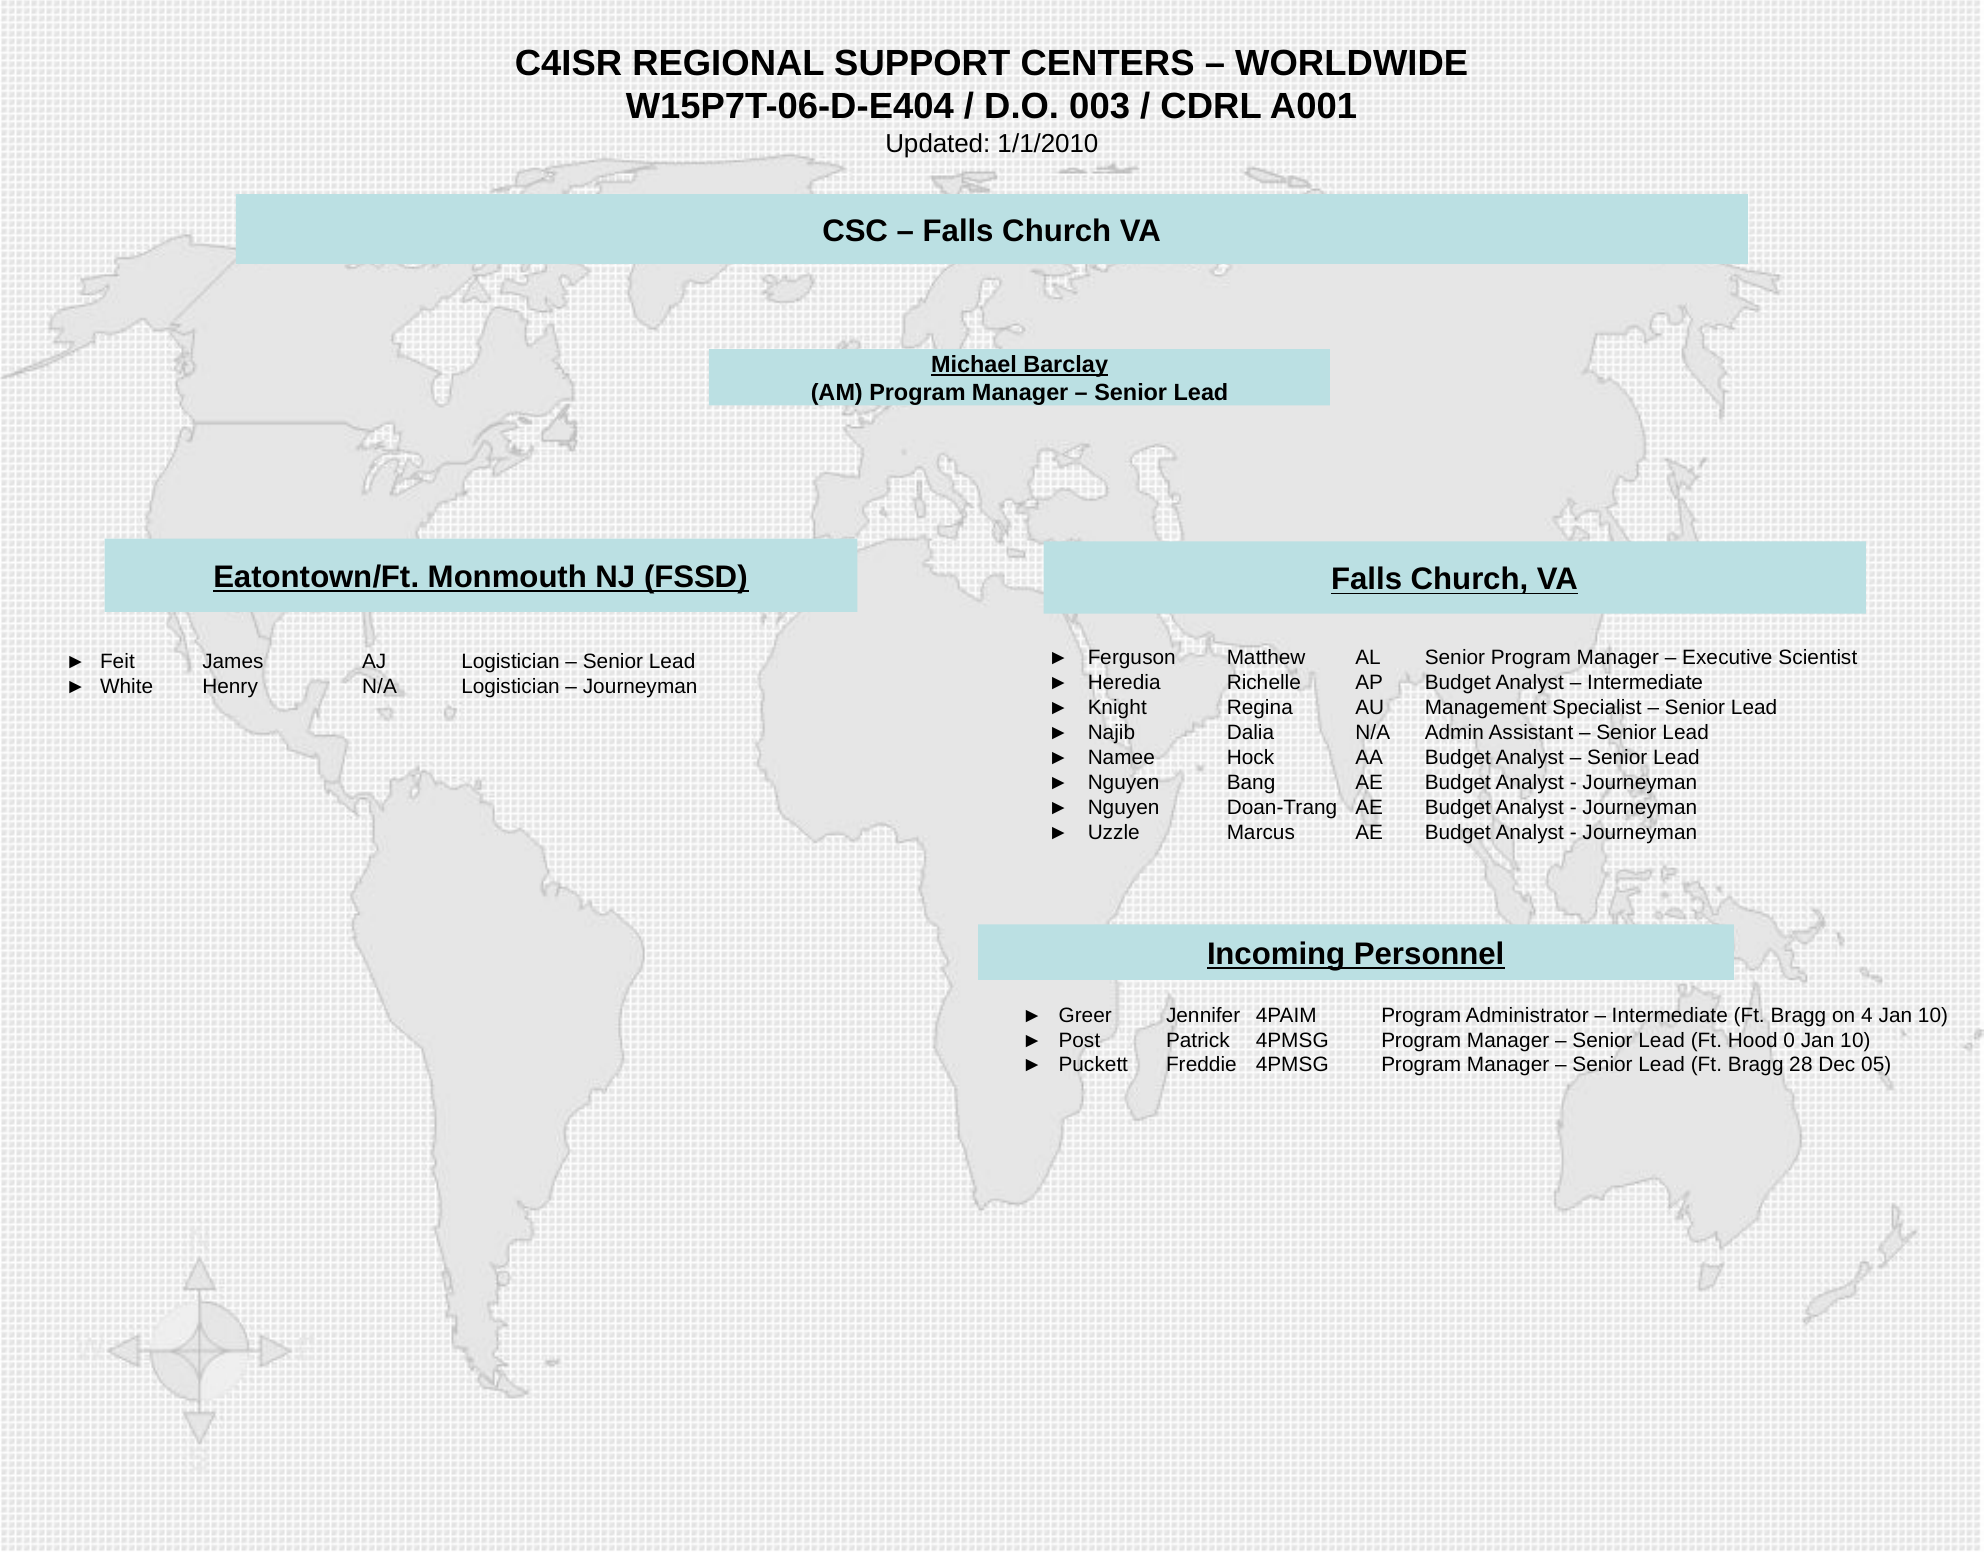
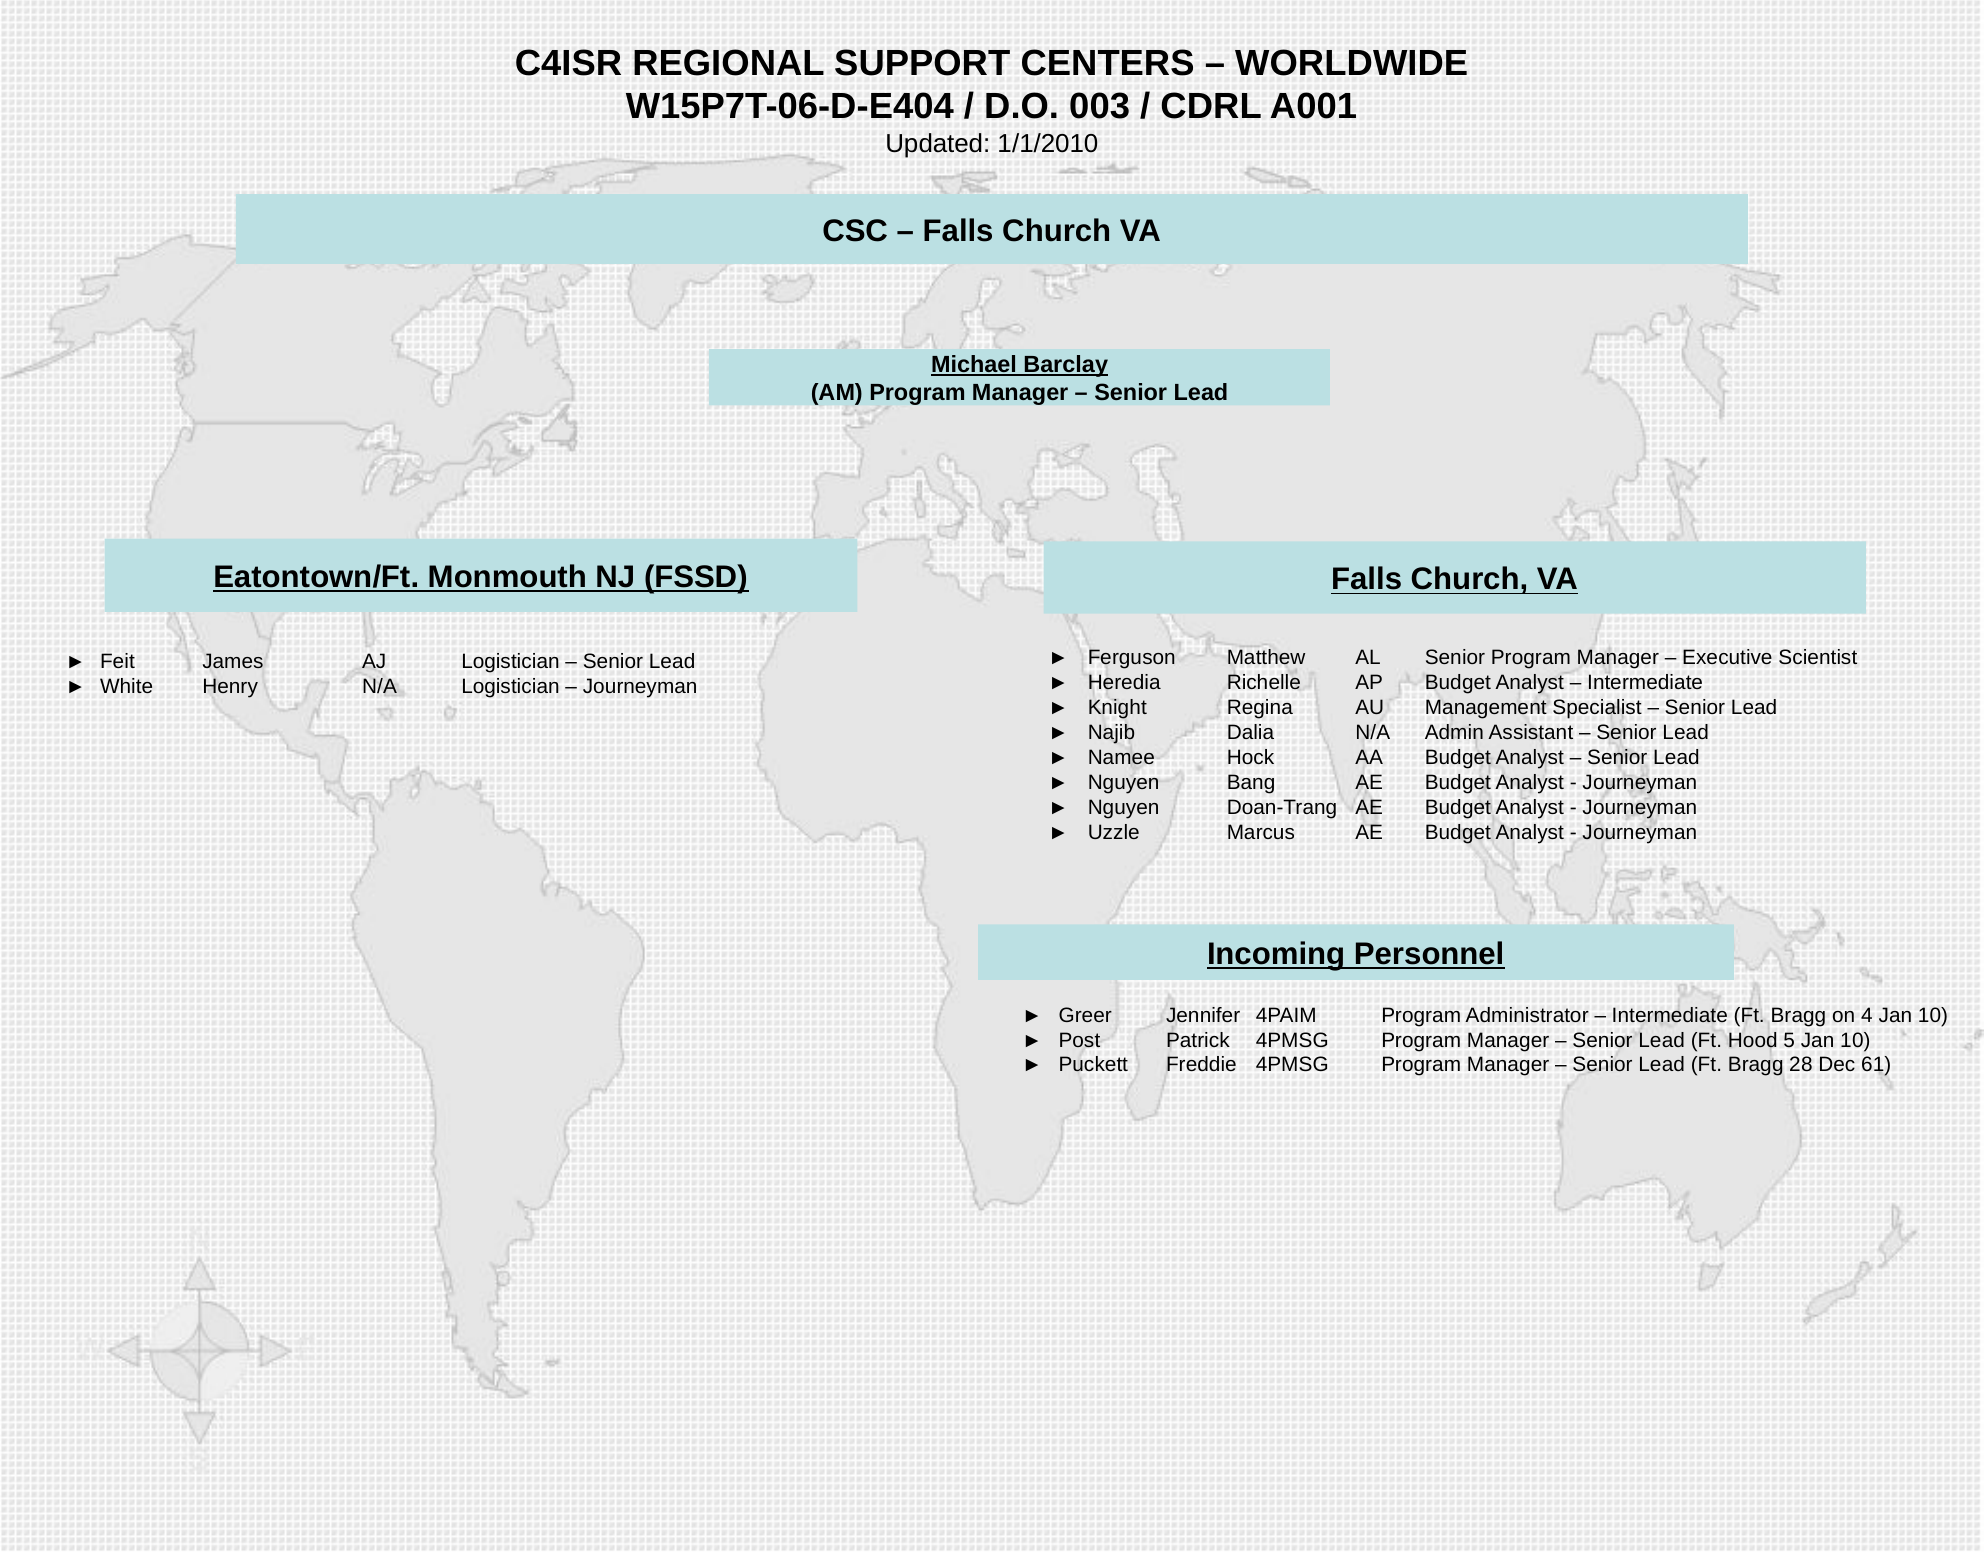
0: 0 -> 5 (1789, 1040)
05: 05 -> 61 (1876, 1065)
